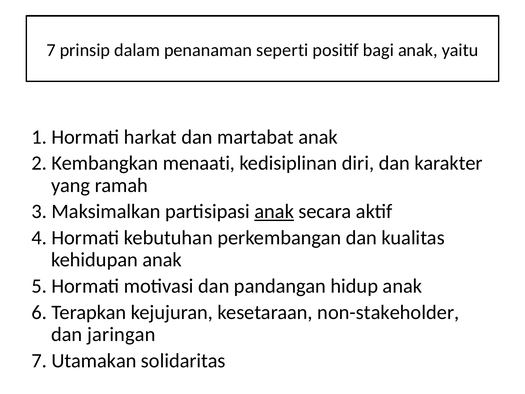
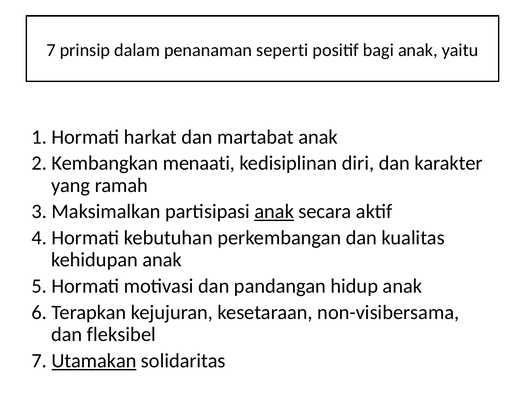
non-stakeholder: non-stakeholder -> non-visibersama (388, 312)
jaringan: jaringan -> fleksibel (121, 334)
Utamakan underline: none -> present (94, 361)
